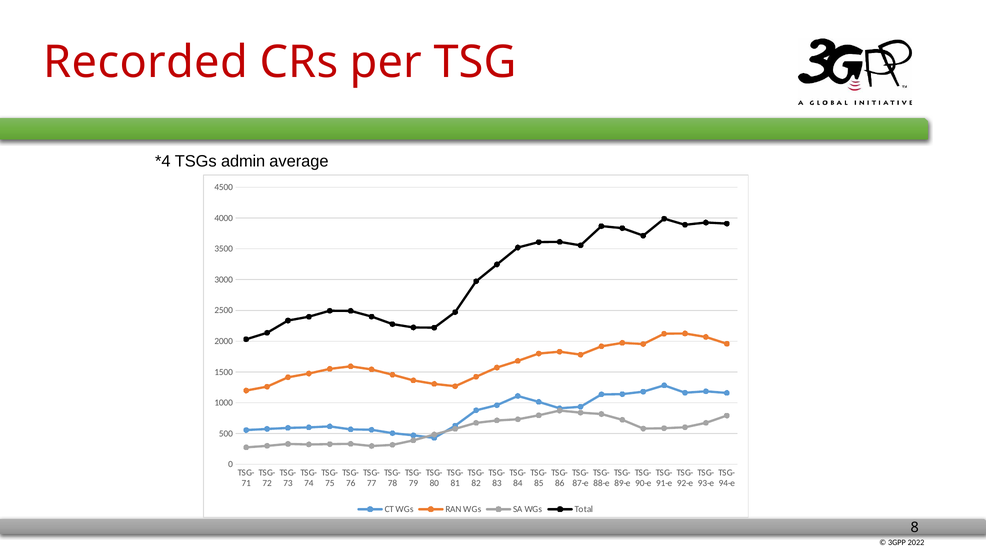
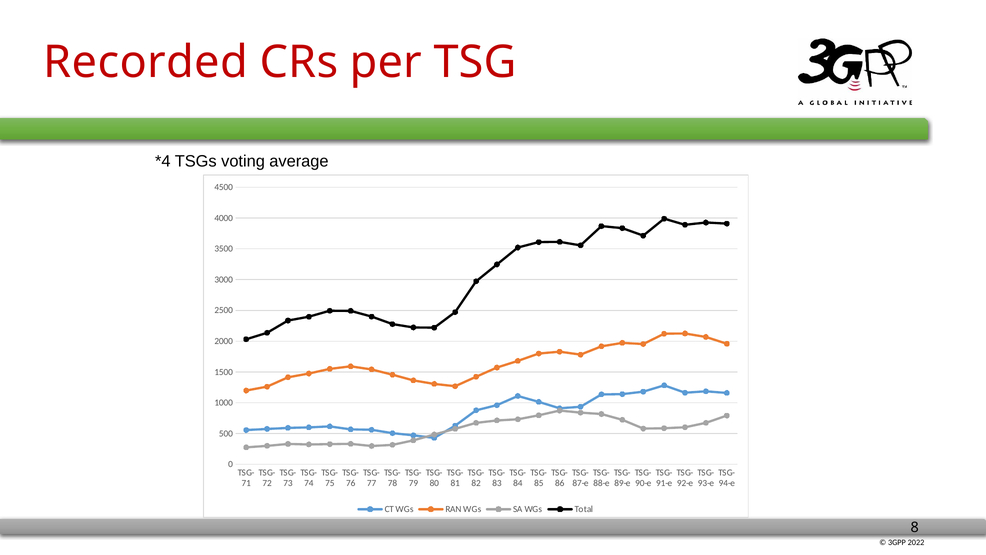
admin: admin -> voting (243, 161)
